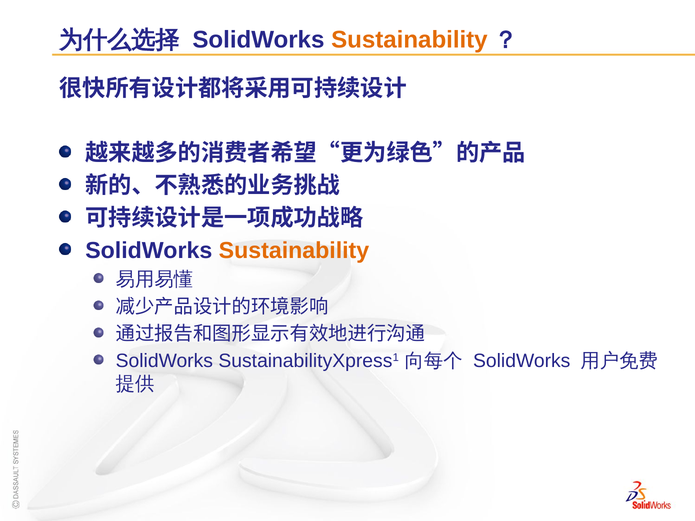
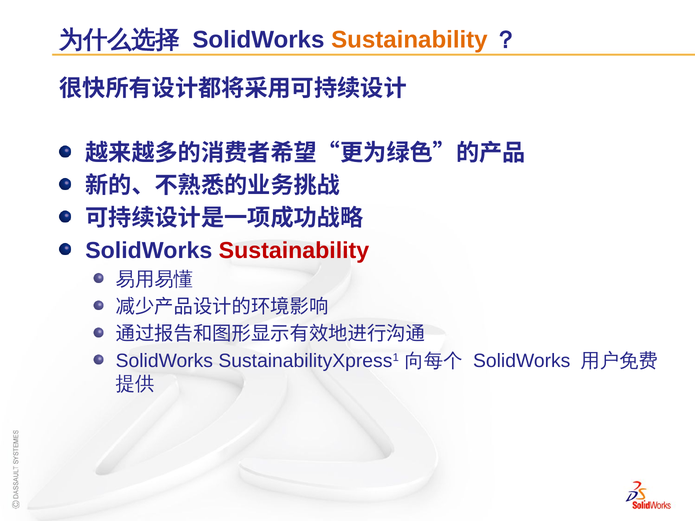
Sustainability colour: orange -> red (294, 251)
